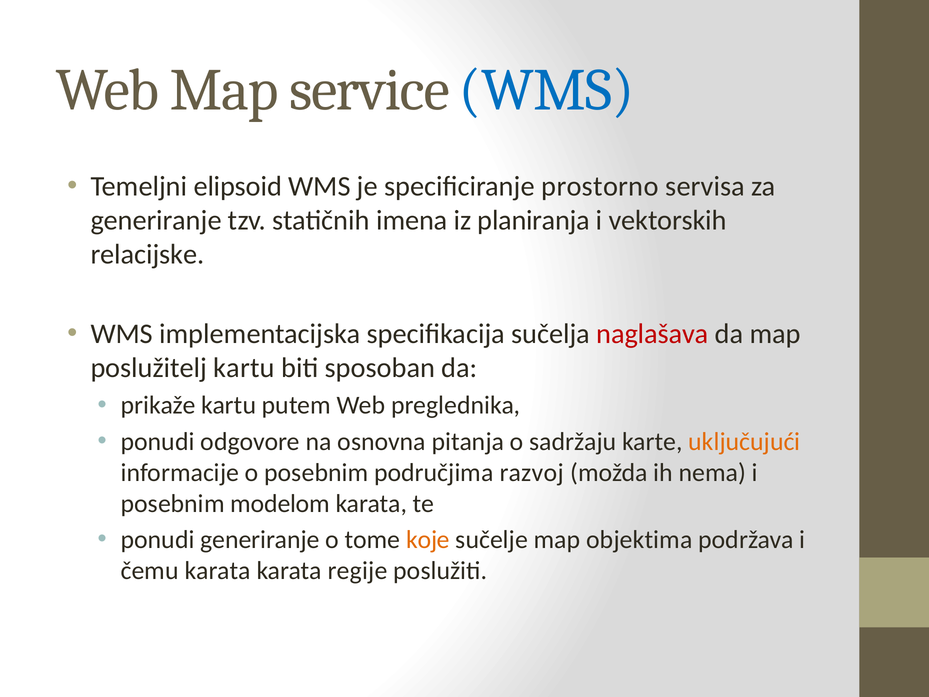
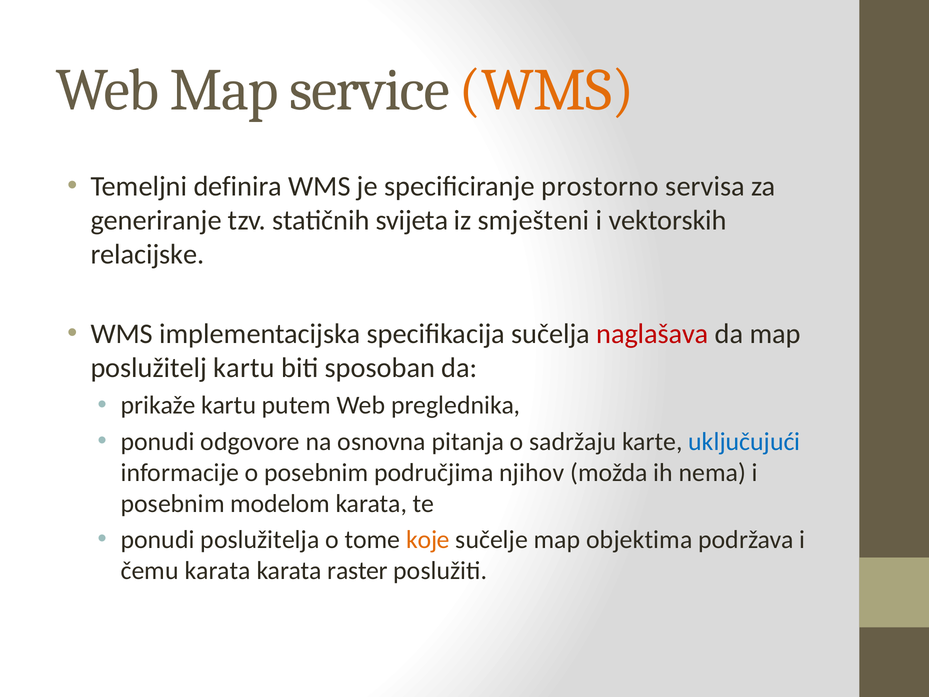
WMS colour: blue -> orange (547, 90)
elipsoid: elipsoid -> definira (238, 186)
imena: imena -> svijeta (412, 220)
planiranja: planiranja -> smješteni (534, 220)
uključujući colour: orange -> blue (744, 441)
razvoj: razvoj -> njihov (532, 472)
ponudi generiranje: generiranje -> poslužitelja (260, 540)
regije: regije -> raster (358, 571)
